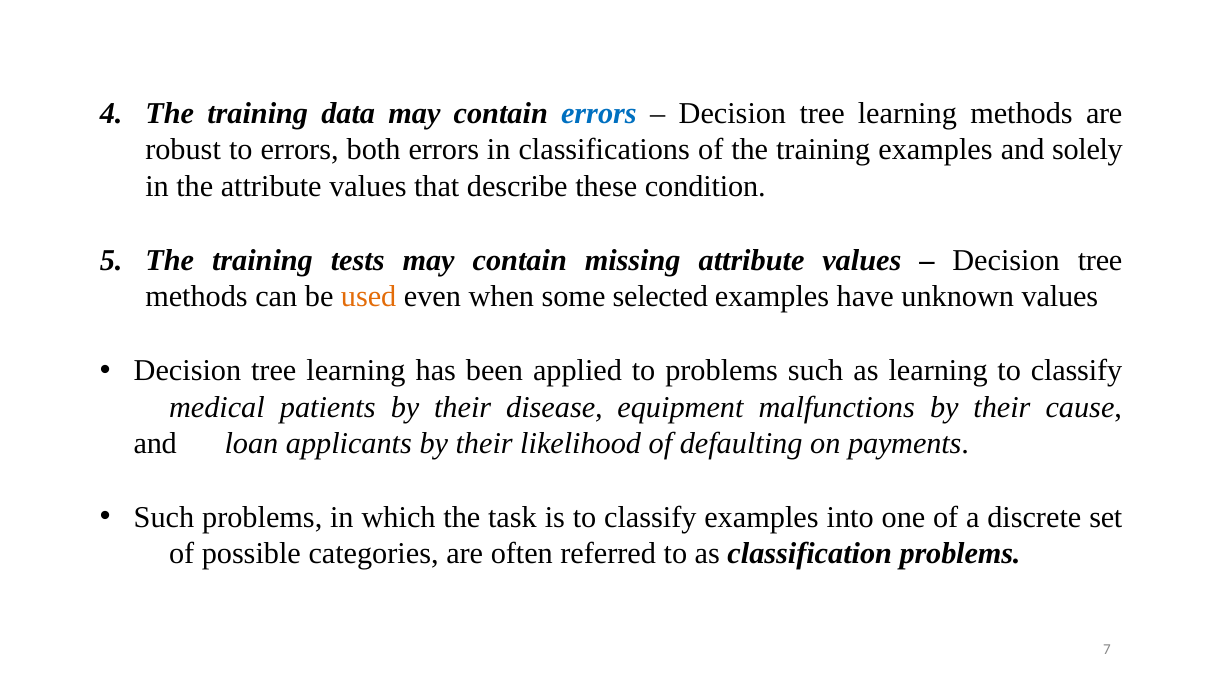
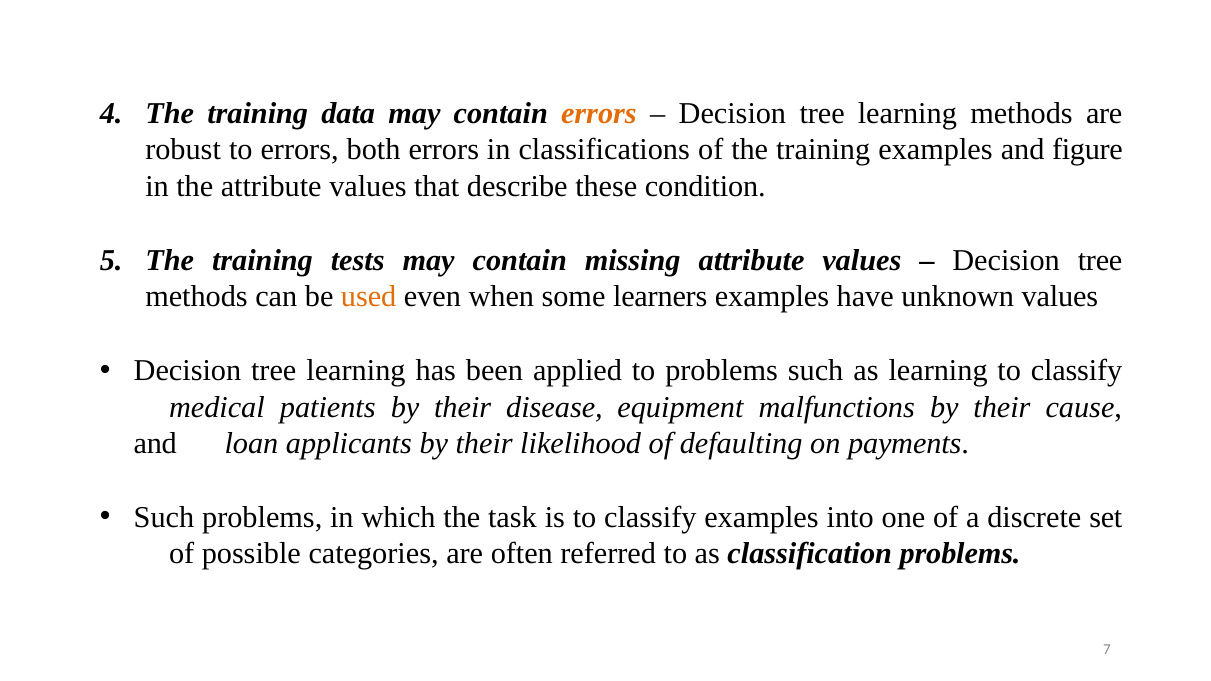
errors colour: blue -> orange (599, 114)
solely: solely -> figure (1088, 150)
selected: selected -> learners (660, 297)
